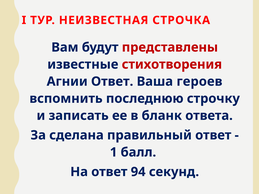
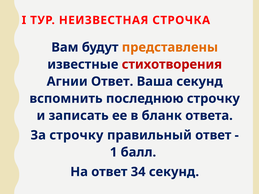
представлены colour: red -> orange (170, 47)
Ваша героев: героев -> секунд (200, 82)
За сделана: сделана -> строчку (76, 135)
94: 94 -> 34 (138, 172)
